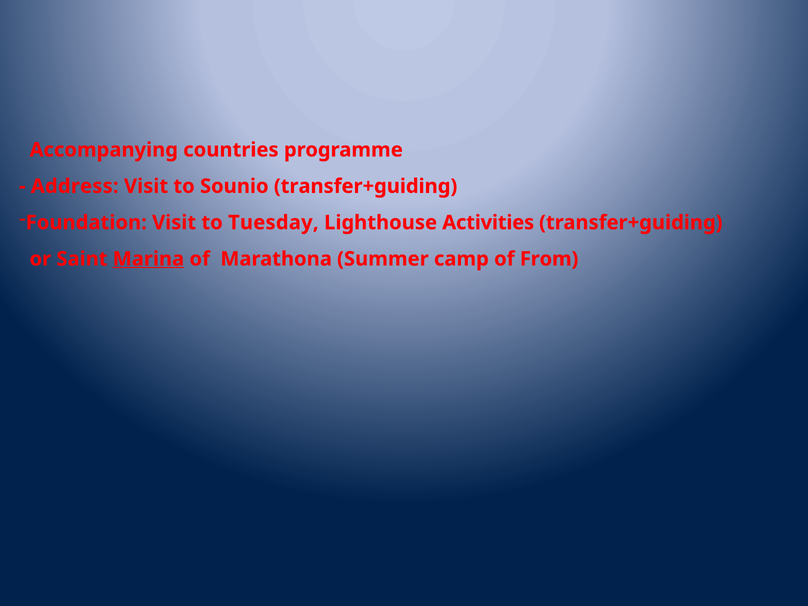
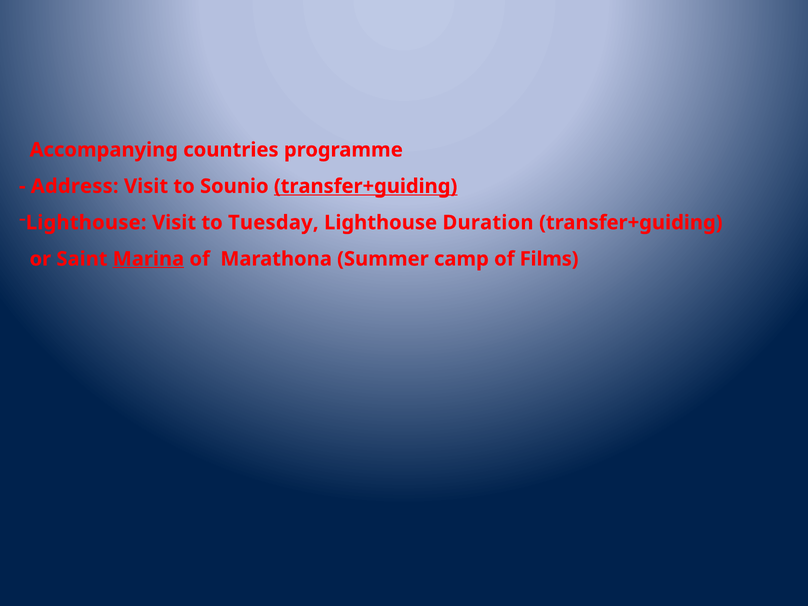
transfer+guiding underline: none -> present (366, 186)
Foundation: Foundation -> Lighthouse (86, 223)
Activities: Activities -> Duration (488, 223)
From: From -> Films (549, 259)
